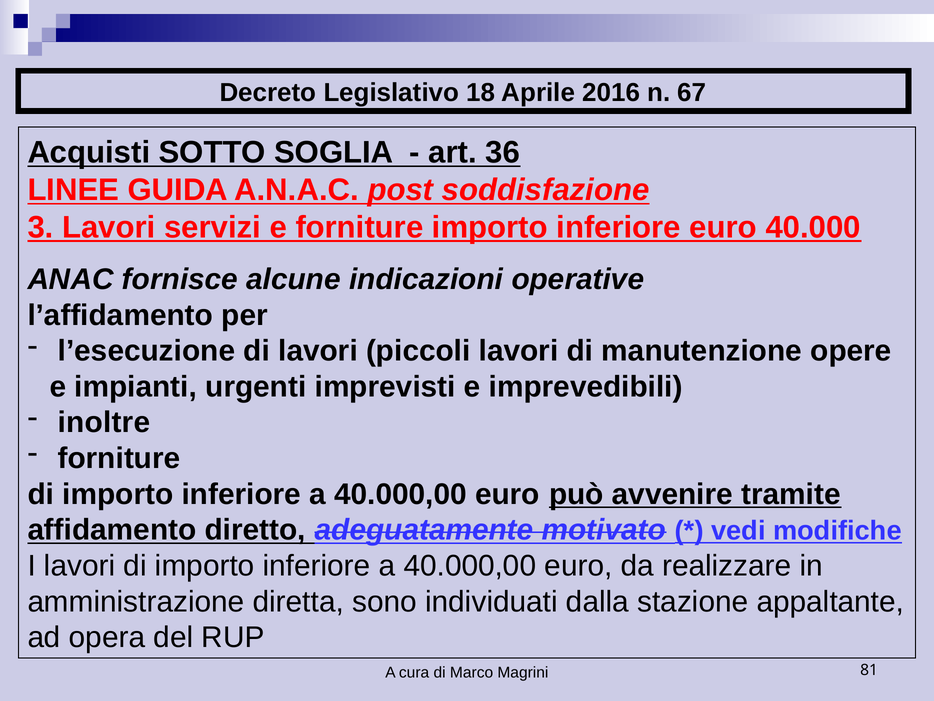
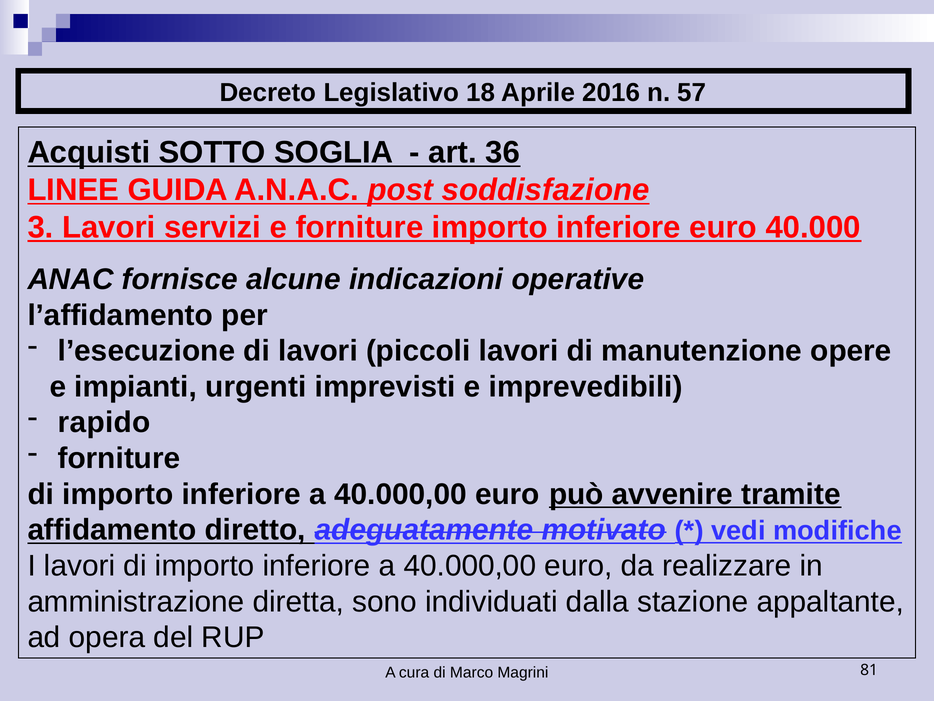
67: 67 -> 57 (692, 93)
inoltre: inoltre -> rapido (104, 422)
